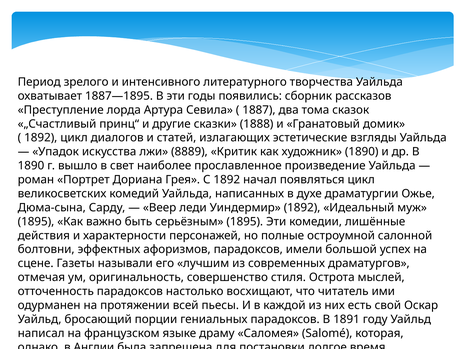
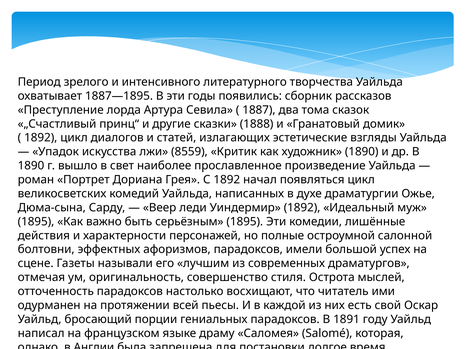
8889: 8889 -> 8559 (189, 152)
